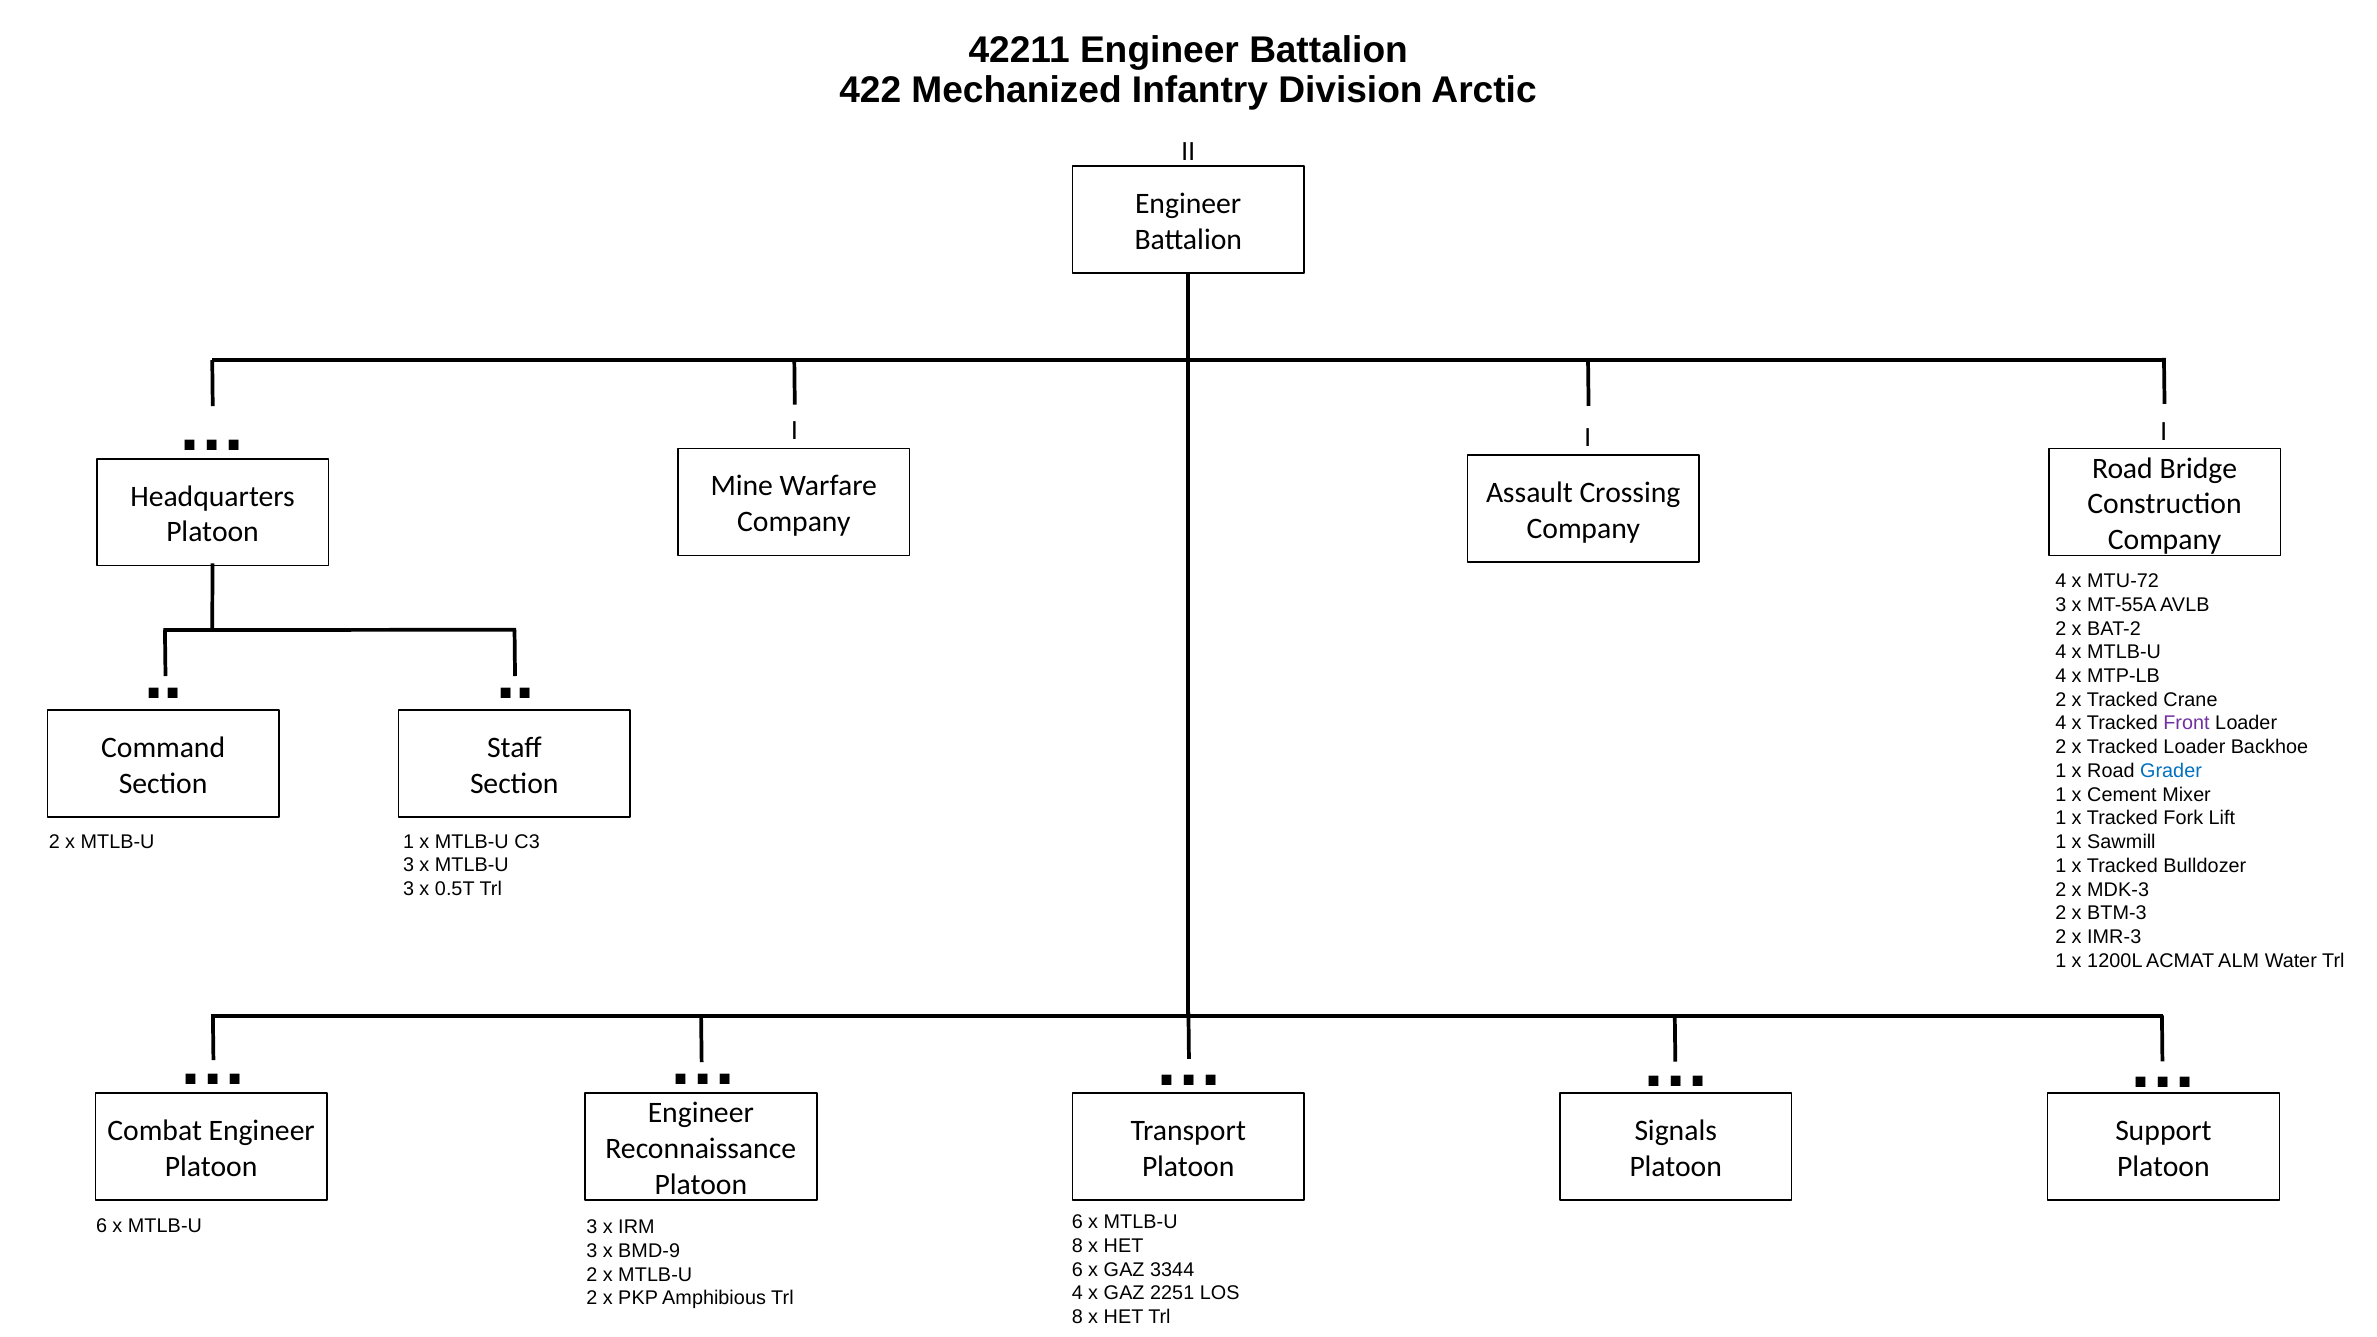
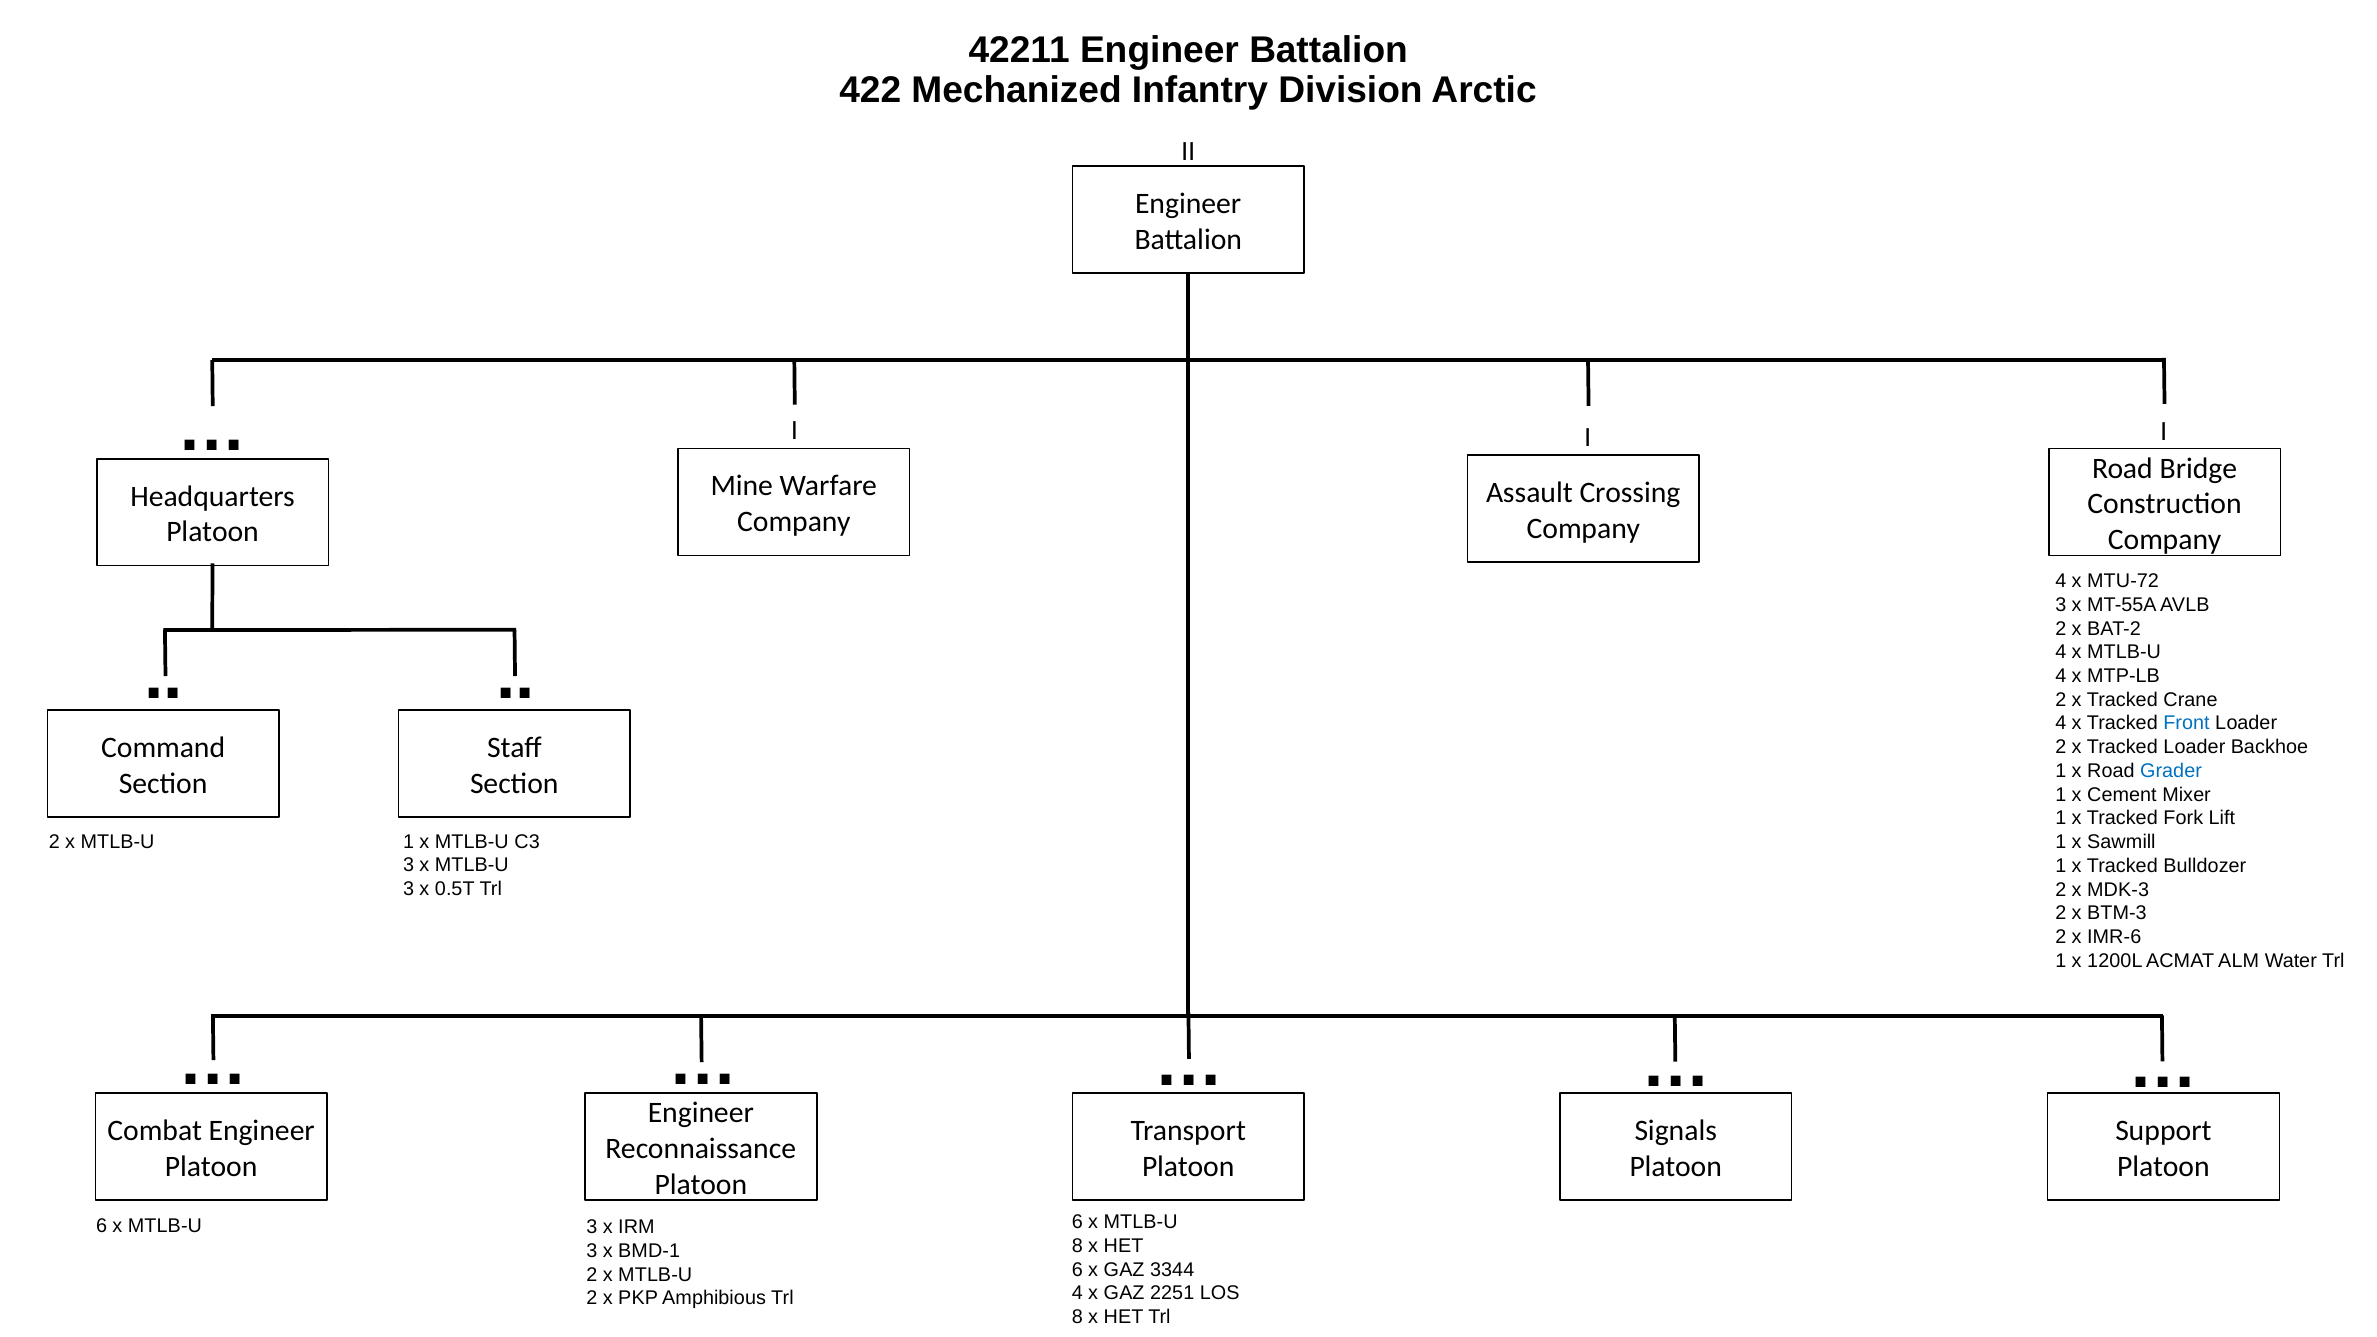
Front colour: purple -> blue (2187, 723)
IMR-3: IMR-3 -> IMR-6 (2114, 937)
BMD-9: BMD-9 -> BMD-1 (649, 1251)
